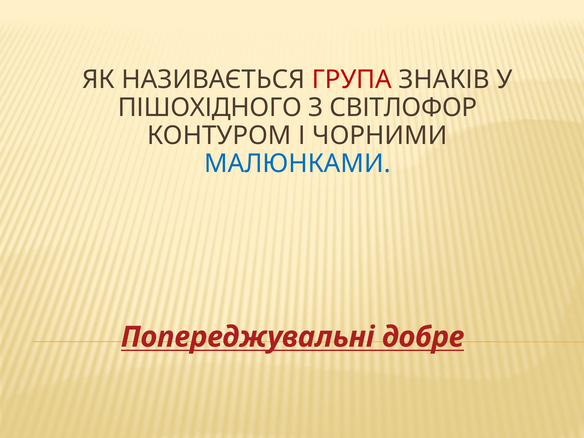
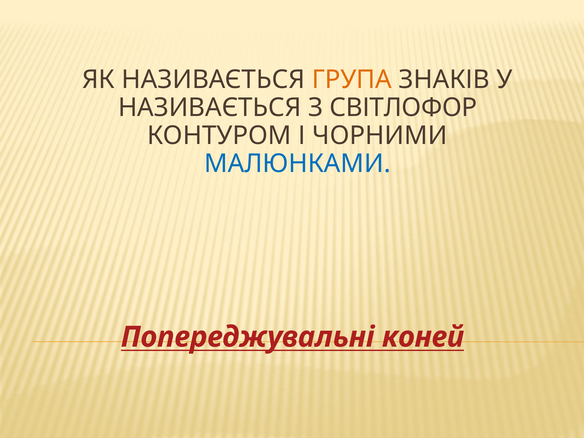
ГРУПА colour: red -> orange (352, 80)
ПІШОХІДНОГО: ПІШОХІДНОГО -> НАЗИВАЄТЬСЯ (210, 108)
добре: добре -> коней (423, 337)
